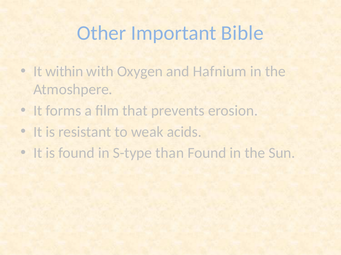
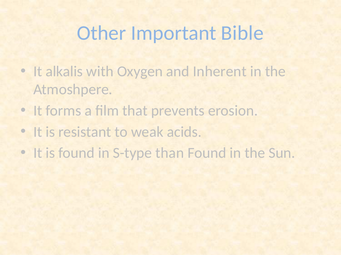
within: within -> alkalis (64, 72)
Hafnium: Hafnium -> Inherent (220, 72)
